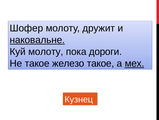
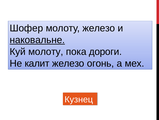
молоту дружит: дружит -> железо (99, 28)
Не такое: такое -> калит (37, 63)
железо такое: такое -> огонь (100, 63)
мех underline: present -> none (134, 63)
